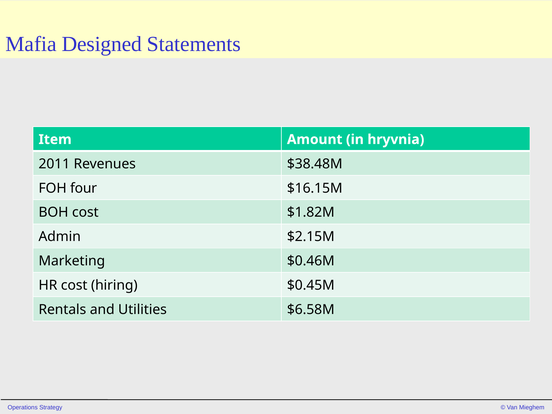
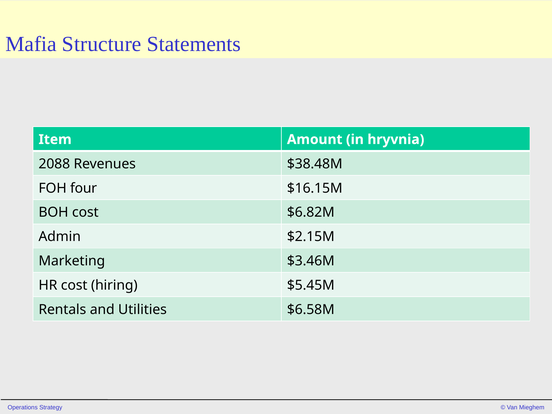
Designed: Designed -> Structure (102, 44)
2011: 2011 -> 2088 (54, 164)
$1.82M: $1.82M -> $6.82M (311, 212)
$0.46M: $0.46M -> $3.46M (311, 261)
$0.45M: $0.45M -> $5.45M (311, 285)
